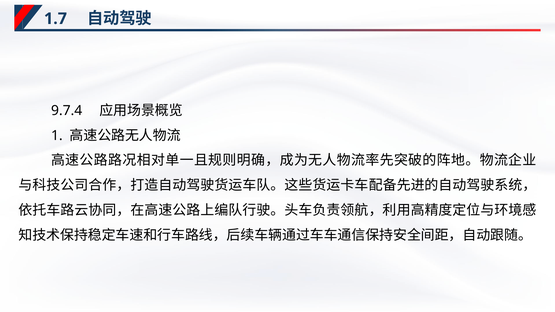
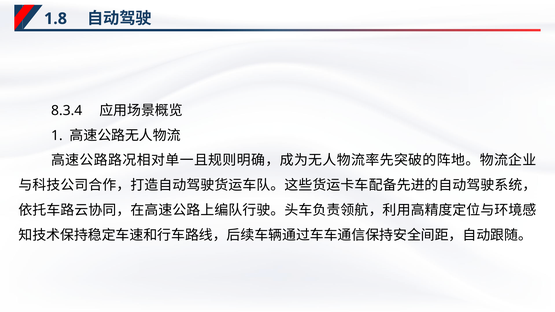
1.7: 1.7 -> 1.8 (55, 19)
9.7.4: 9.7.4 -> 8.3.4 (67, 111)
